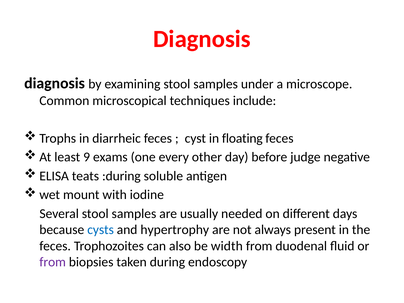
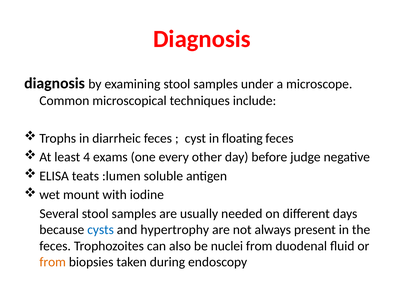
9: 9 -> 4 (87, 157)
:during: :during -> :lumen (121, 176)
width: width -> nuclei (227, 246)
from colour: purple -> orange (53, 262)
